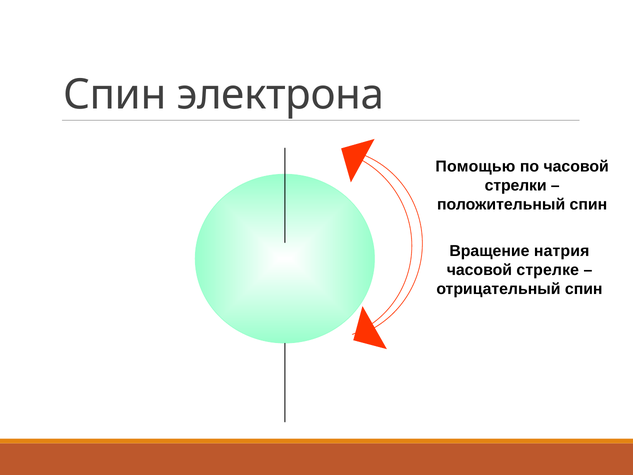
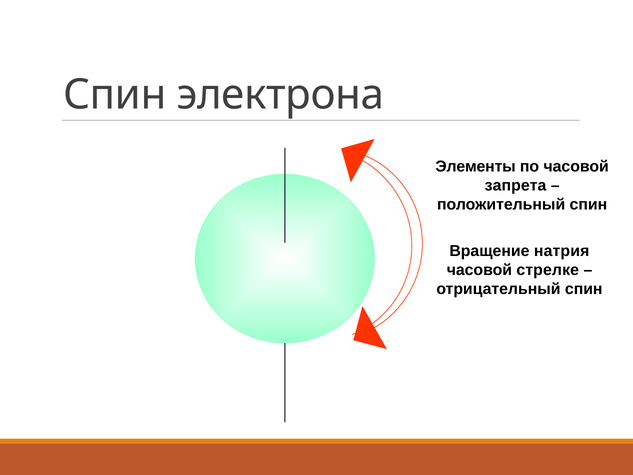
Помощью: Помощью -> Элементы (476, 167)
стрелки: стрелки -> запрета (516, 186)
